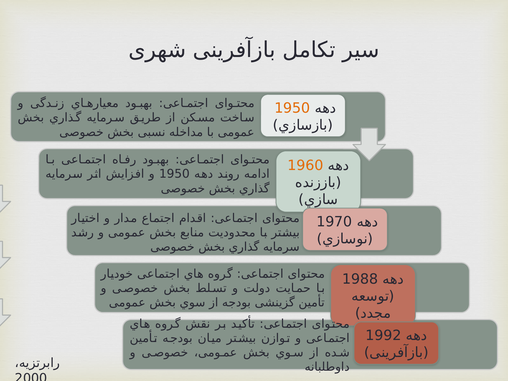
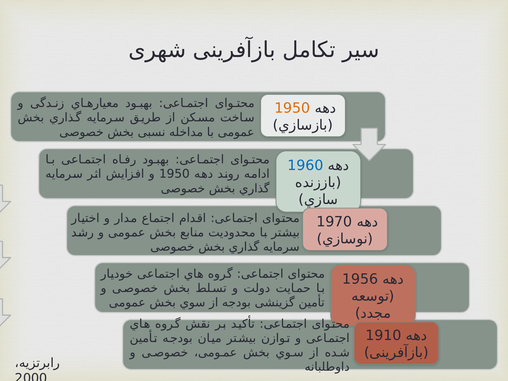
1960 colour: orange -> blue (305, 166)
1988: 1988 -> 1956 (360, 279)
1992: 1992 -> 1910 (383, 336)
